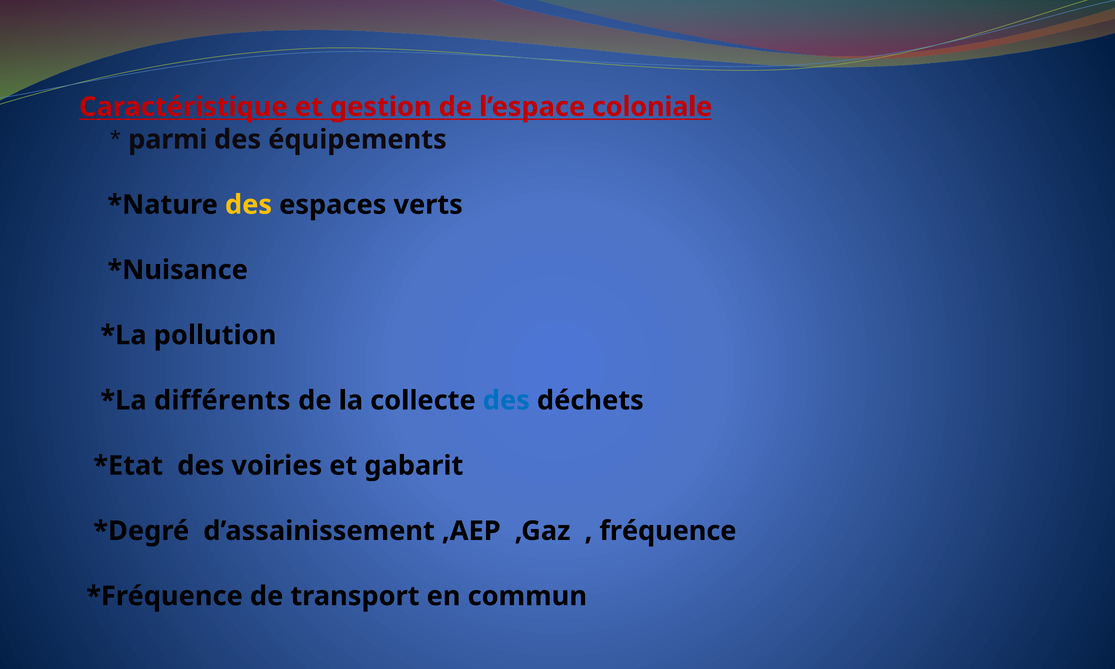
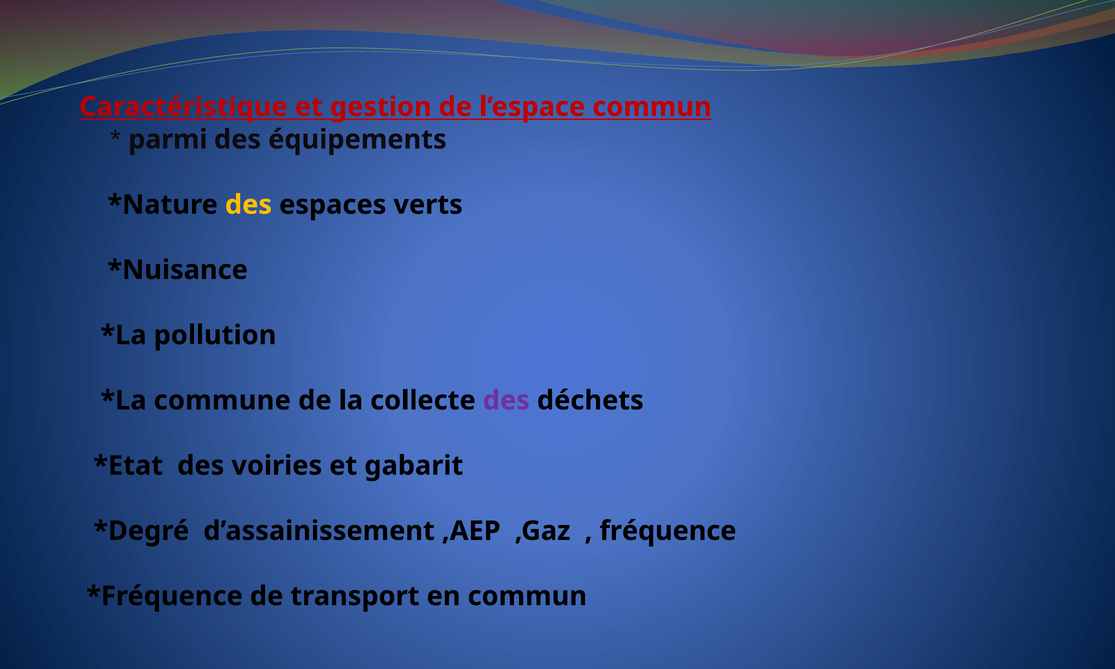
l’espace coloniale: coloniale -> commun (652, 107)
différents: différents -> commune (222, 400)
des colour: blue -> purple (506, 400)
